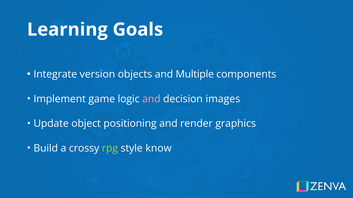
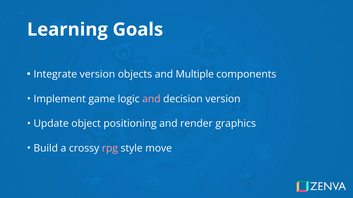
decision images: images -> version (223, 99)
rpg colour: light green -> pink (110, 149)
know: know -> move (159, 149)
